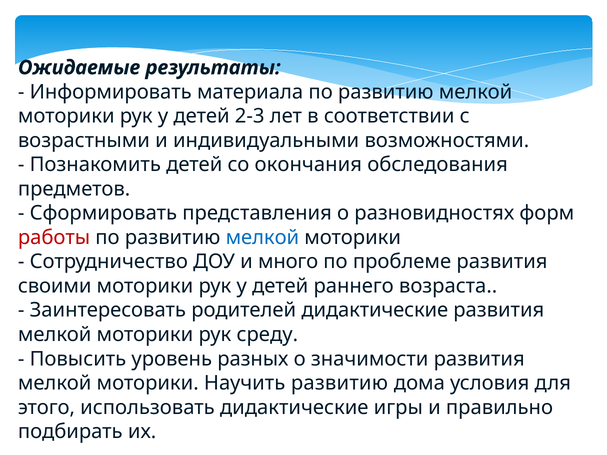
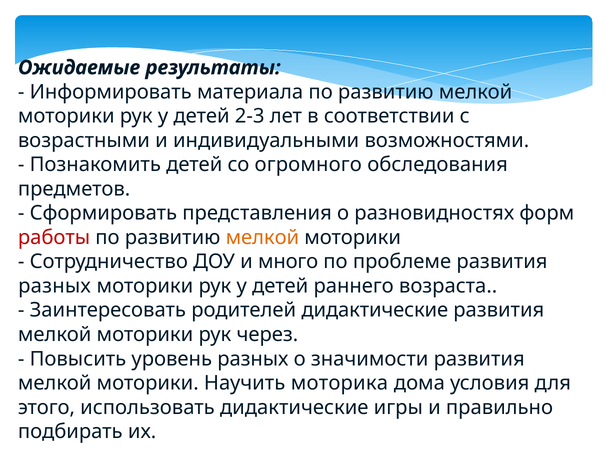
окончания: окончания -> огромного (308, 165)
мелкой colour: blue -> orange (262, 238)
своими: своими -> разных (55, 286)
среду: среду -> через (267, 335)
Научить развитию: развитию -> моторика (339, 383)
